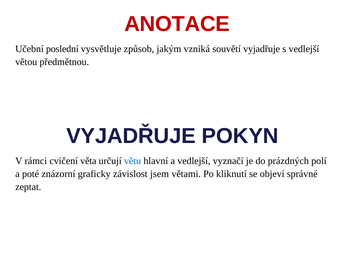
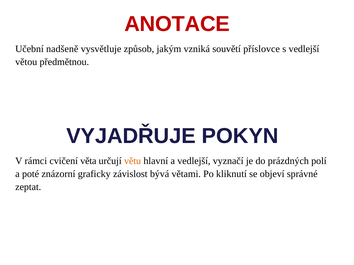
poslední: poslední -> nadšeně (62, 49)
souvětí vyjadřuje: vyjadřuje -> příslovce (262, 49)
větu colour: blue -> orange (133, 161)
jsem: jsem -> bývá (160, 174)
